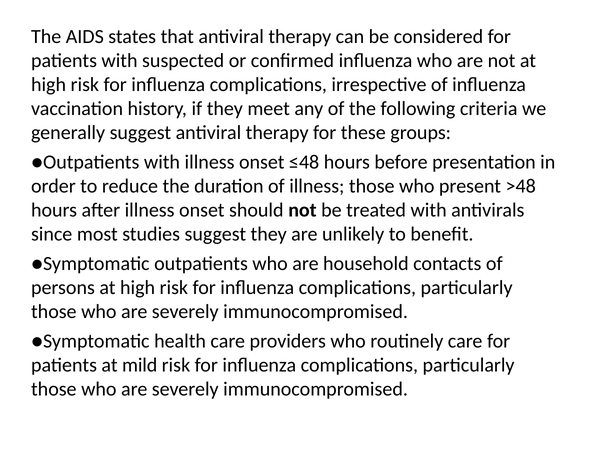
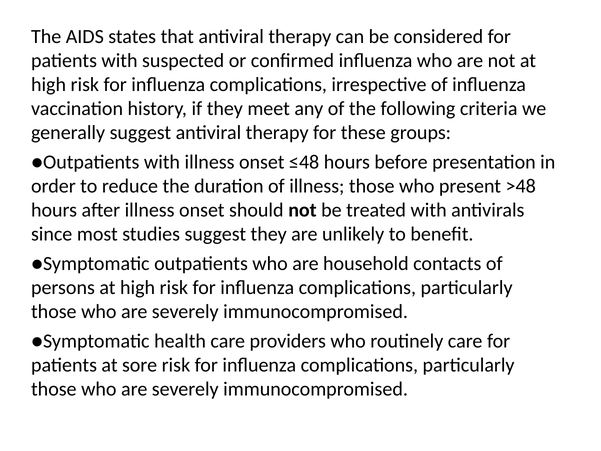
mild: mild -> sore (140, 365)
